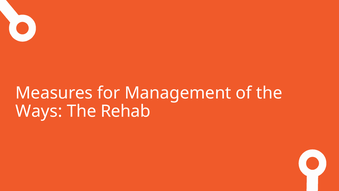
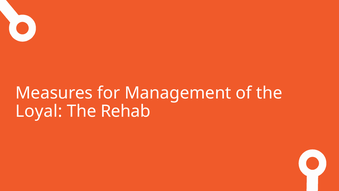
Ways: Ways -> Loyal (39, 111)
